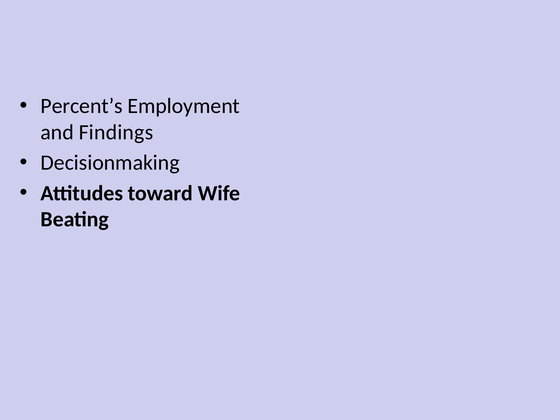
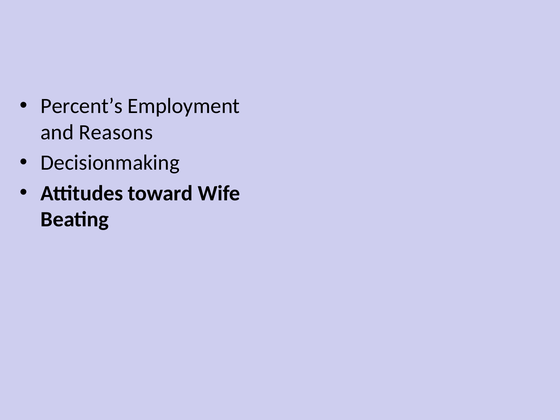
Findings: Findings -> Reasons (116, 132)
